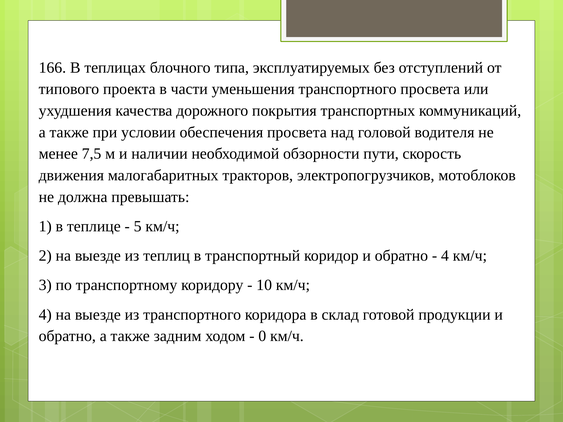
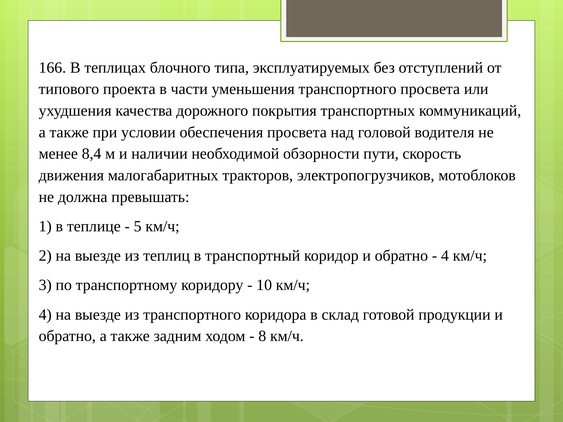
7,5: 7,5 -> 8,4 (92, 154)
0: 0 -> 8 (262, 336)
